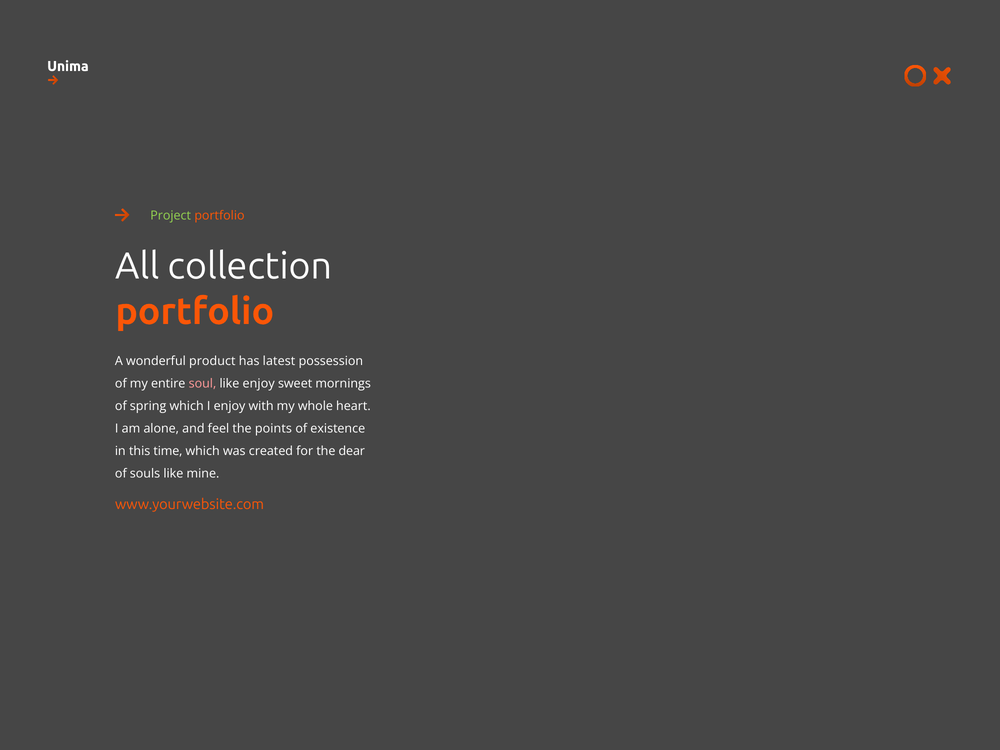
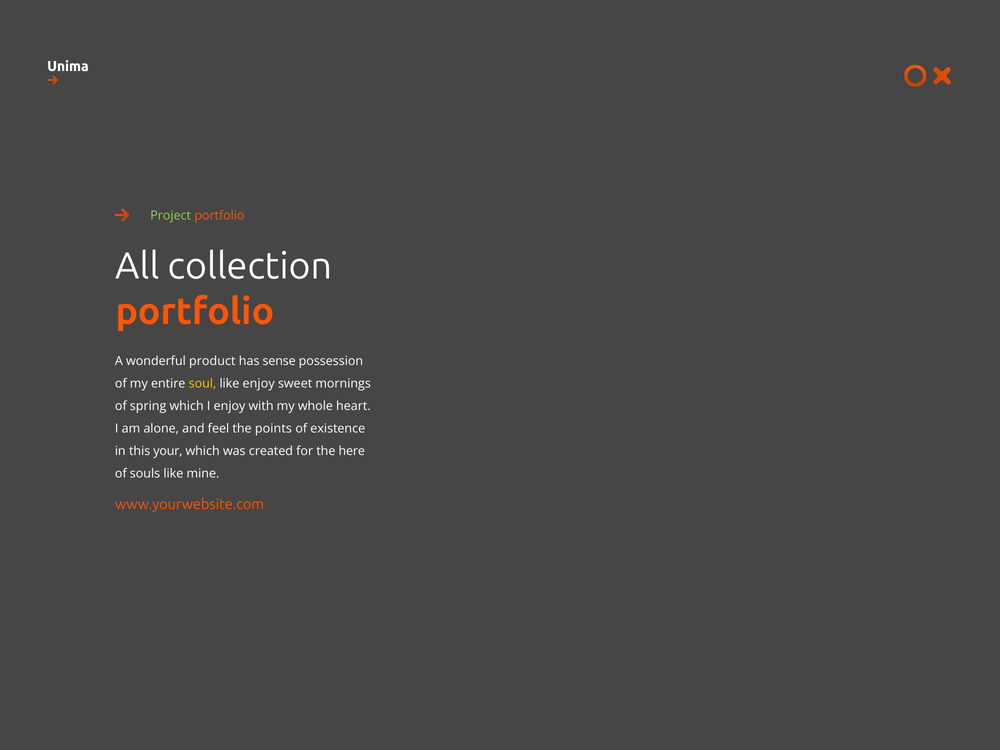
latest: latest -> sense (279, 361)
soul colour: pink -> yellow (202, 384)
time: time -> your (168, 451)
dear: dear -> here (352, 451)
